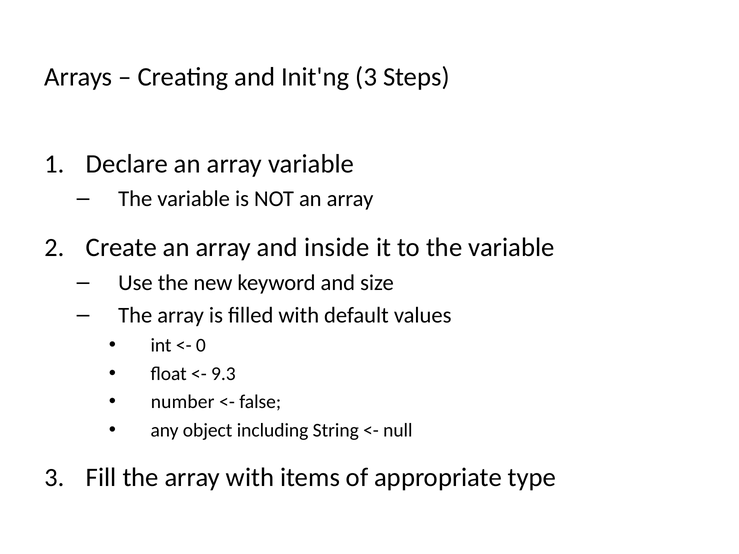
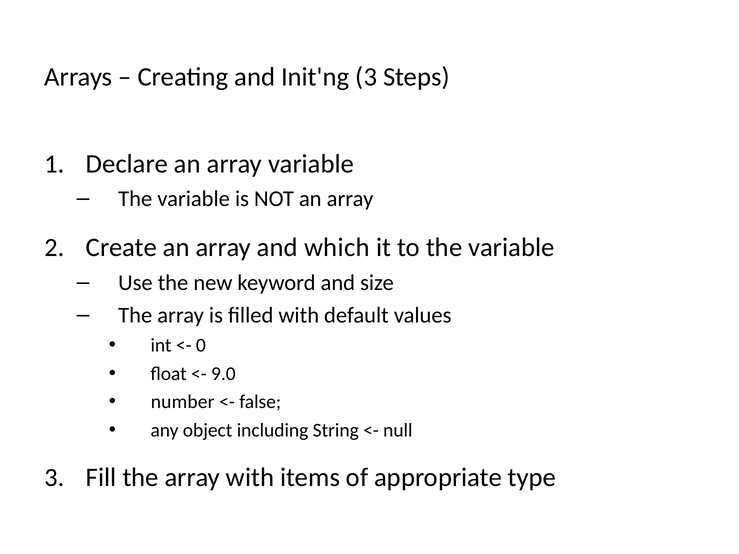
inside: inside -> which (337, 248)
9.3: 9.3 -> 9.0 (223, 374)
